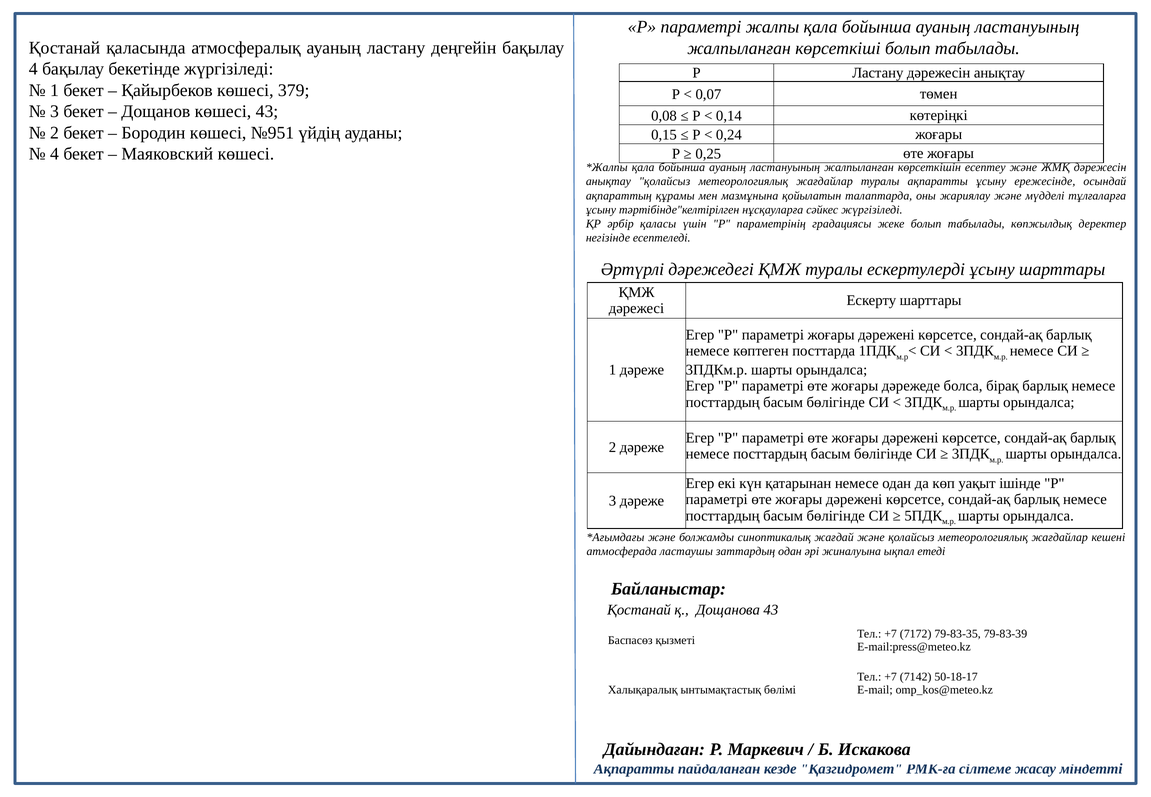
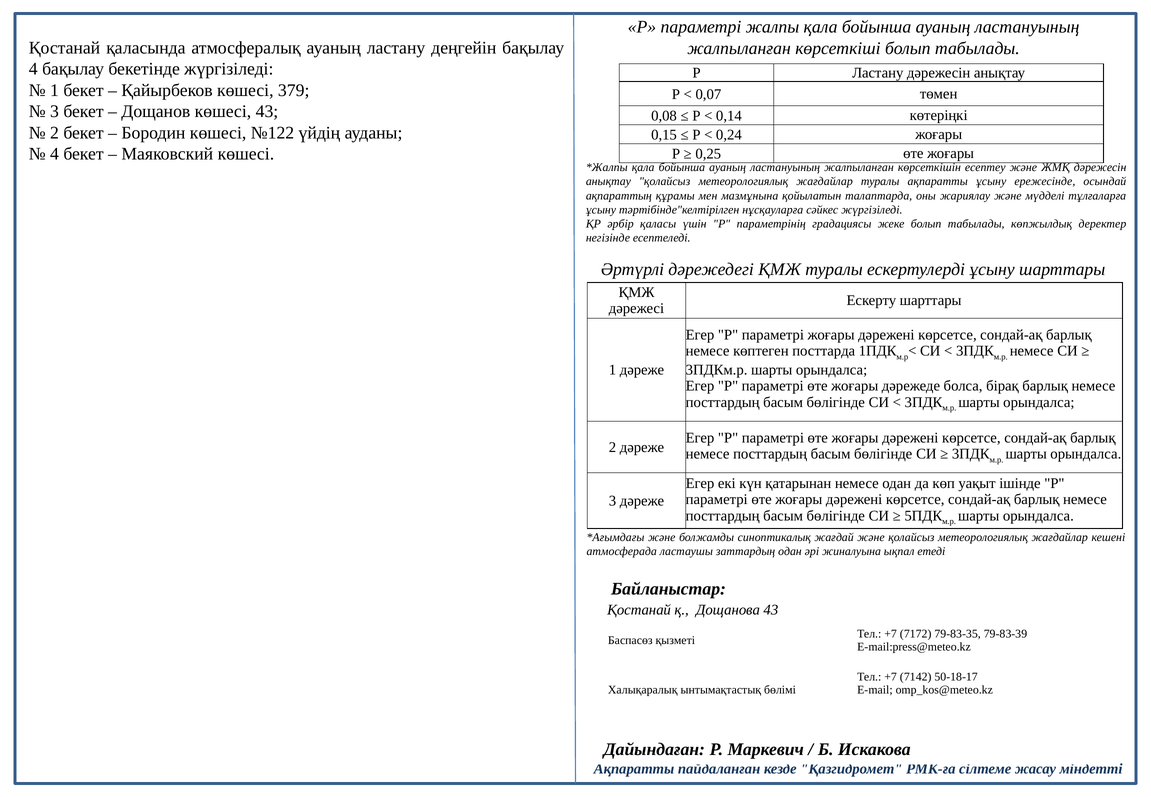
№951: №951 -> №122 (273, 133)
